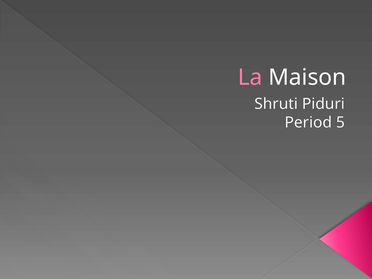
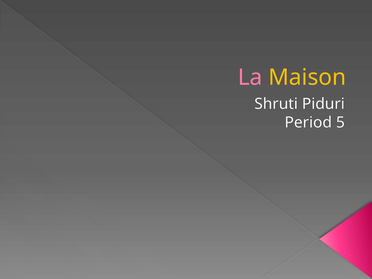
Maison colour: white -> yellow (307, 77)
